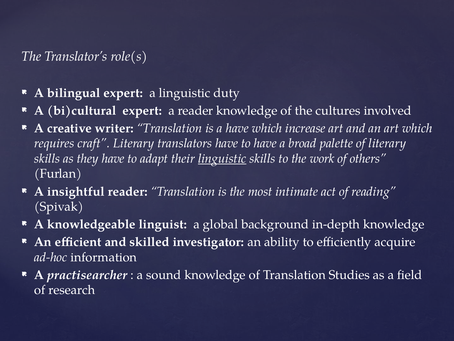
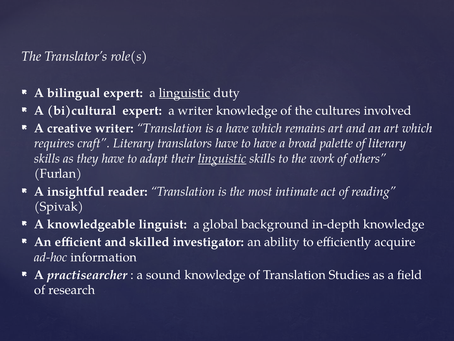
linguistic underline: none -> present (185, 93)
a reader: reader -> writer (195, 110)
increase: increase -> remains (305, 128)
